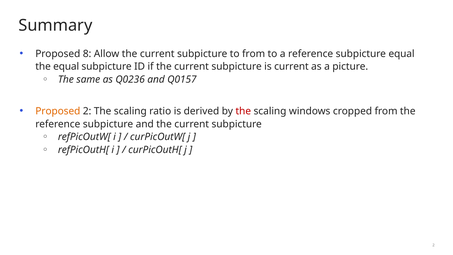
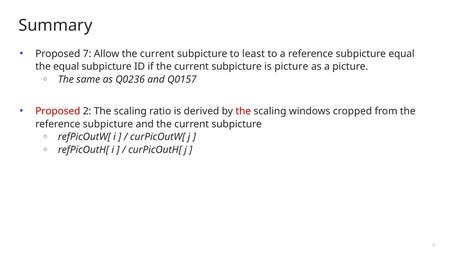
8: 8 -> 7 (87, 54)
to from: from -> least (254, 54)
is current: current -> picture (291, 67)
Proposed colour: orange -> red (58, 111)
